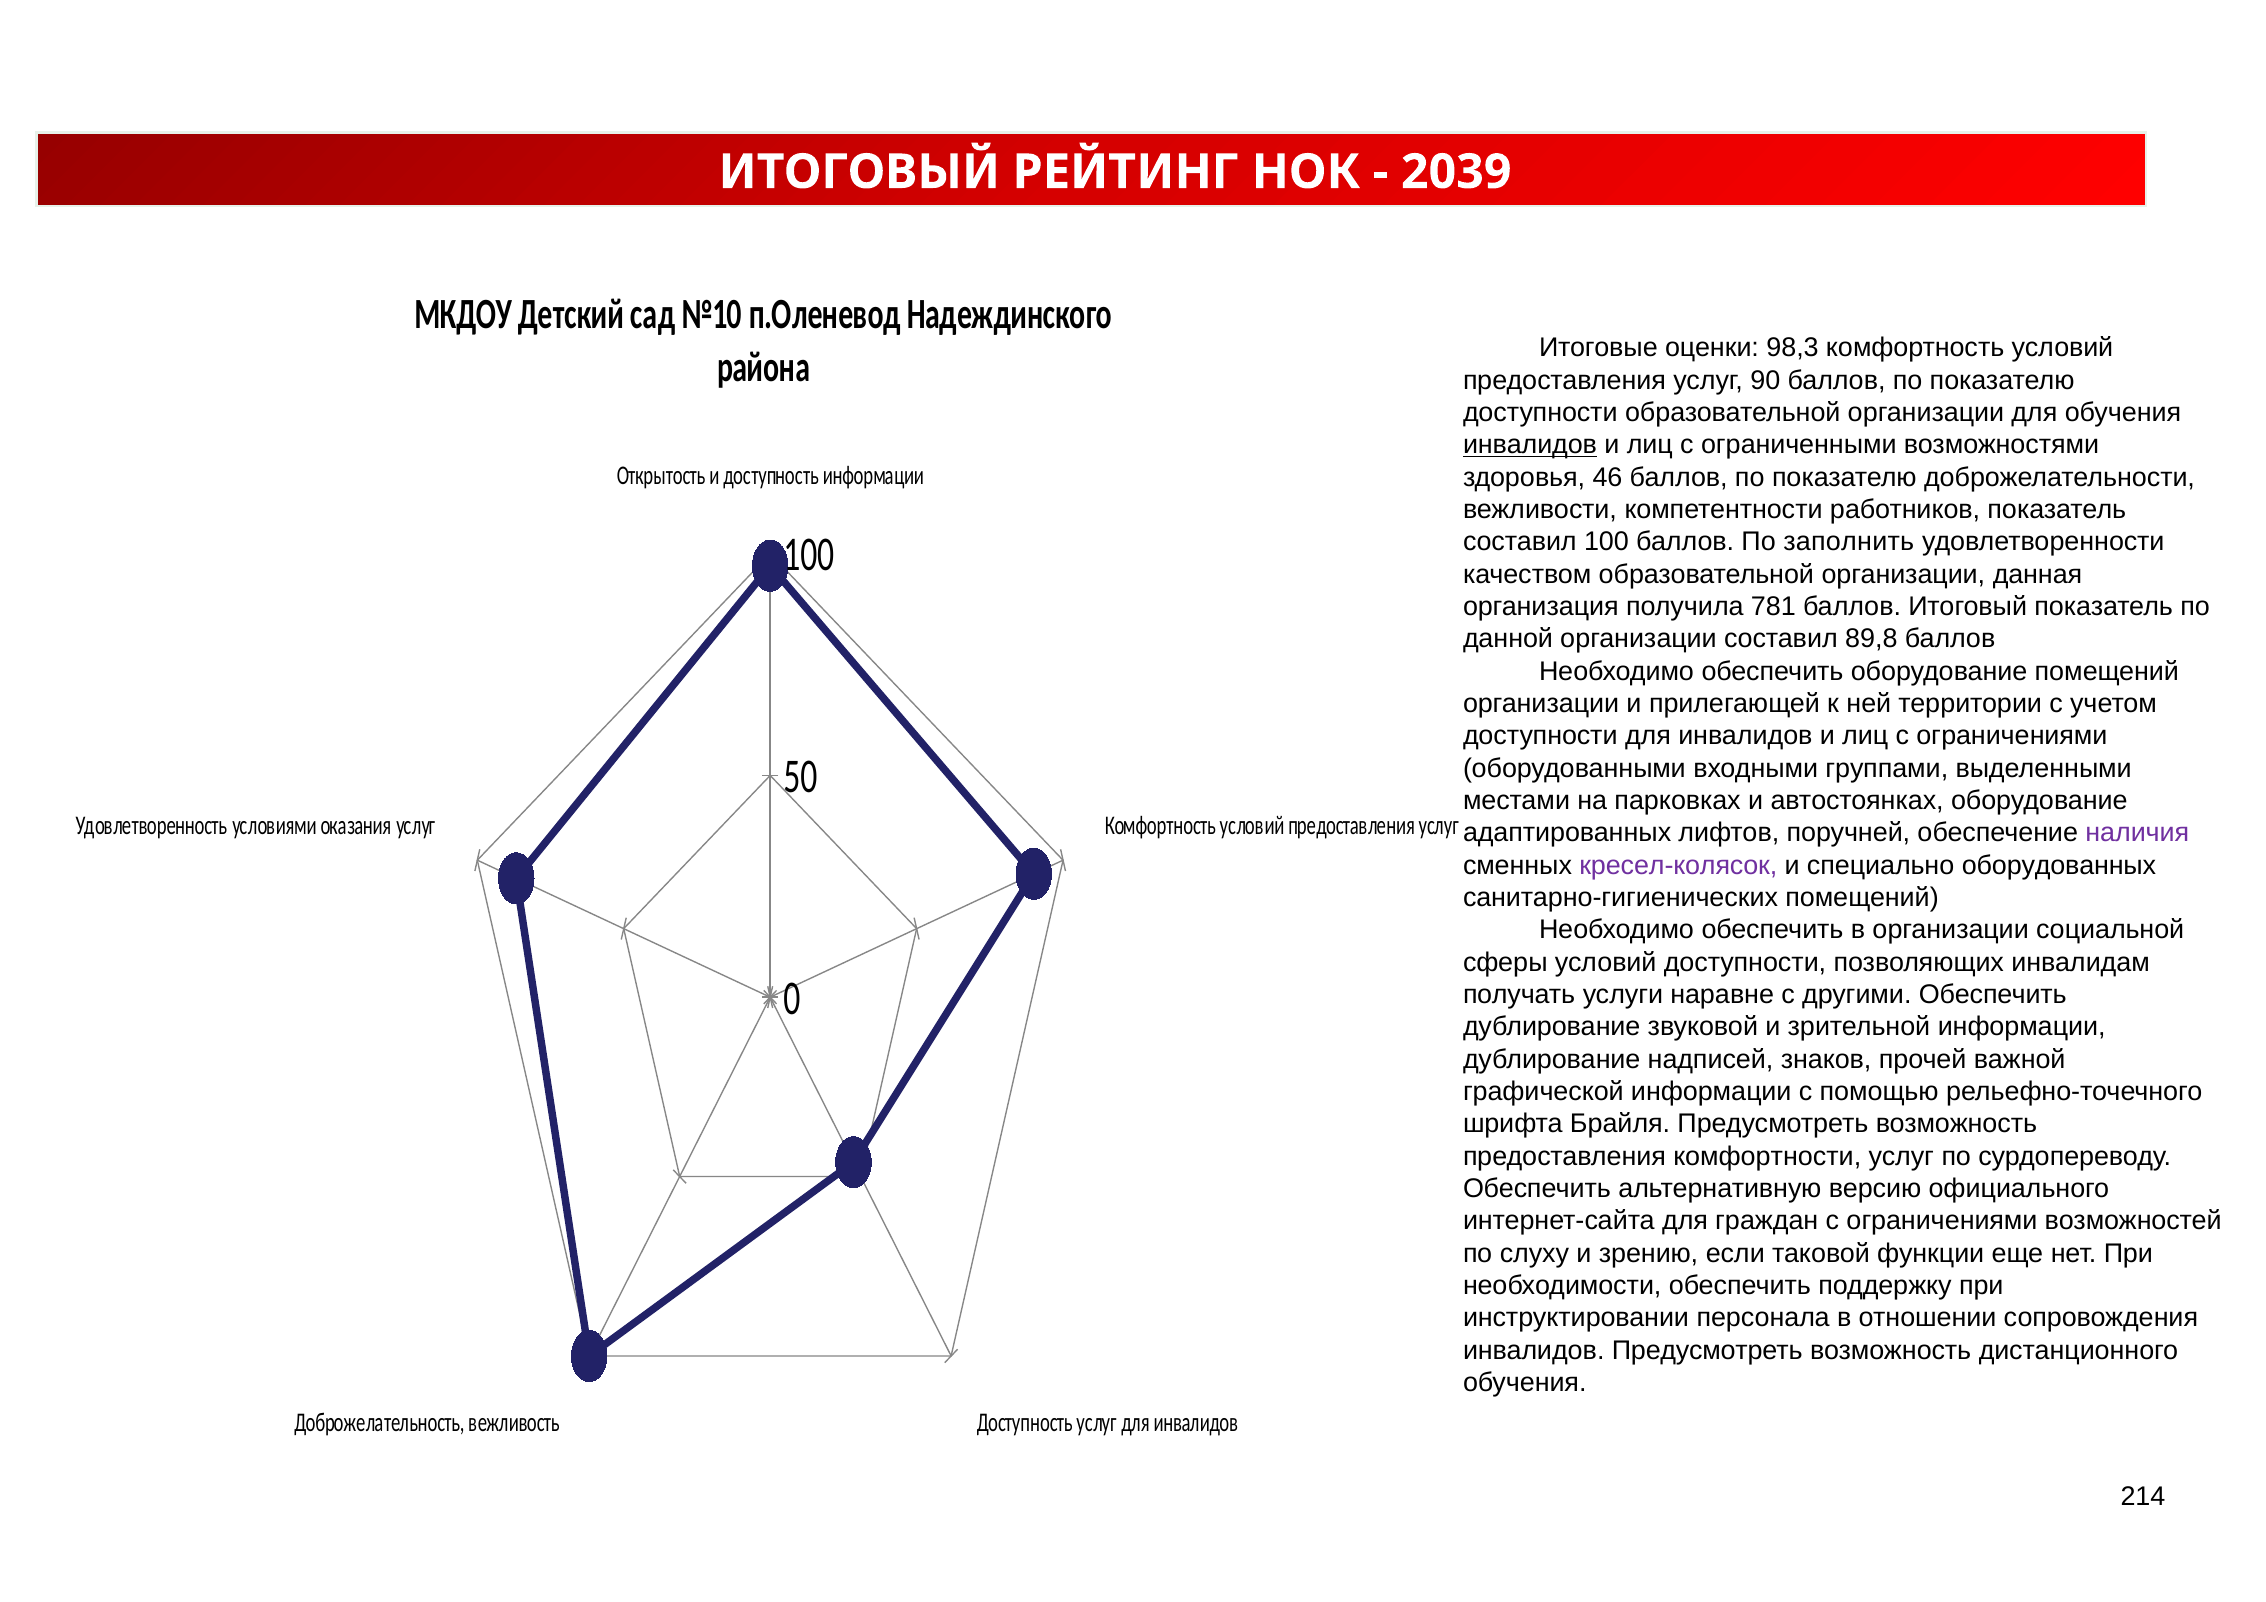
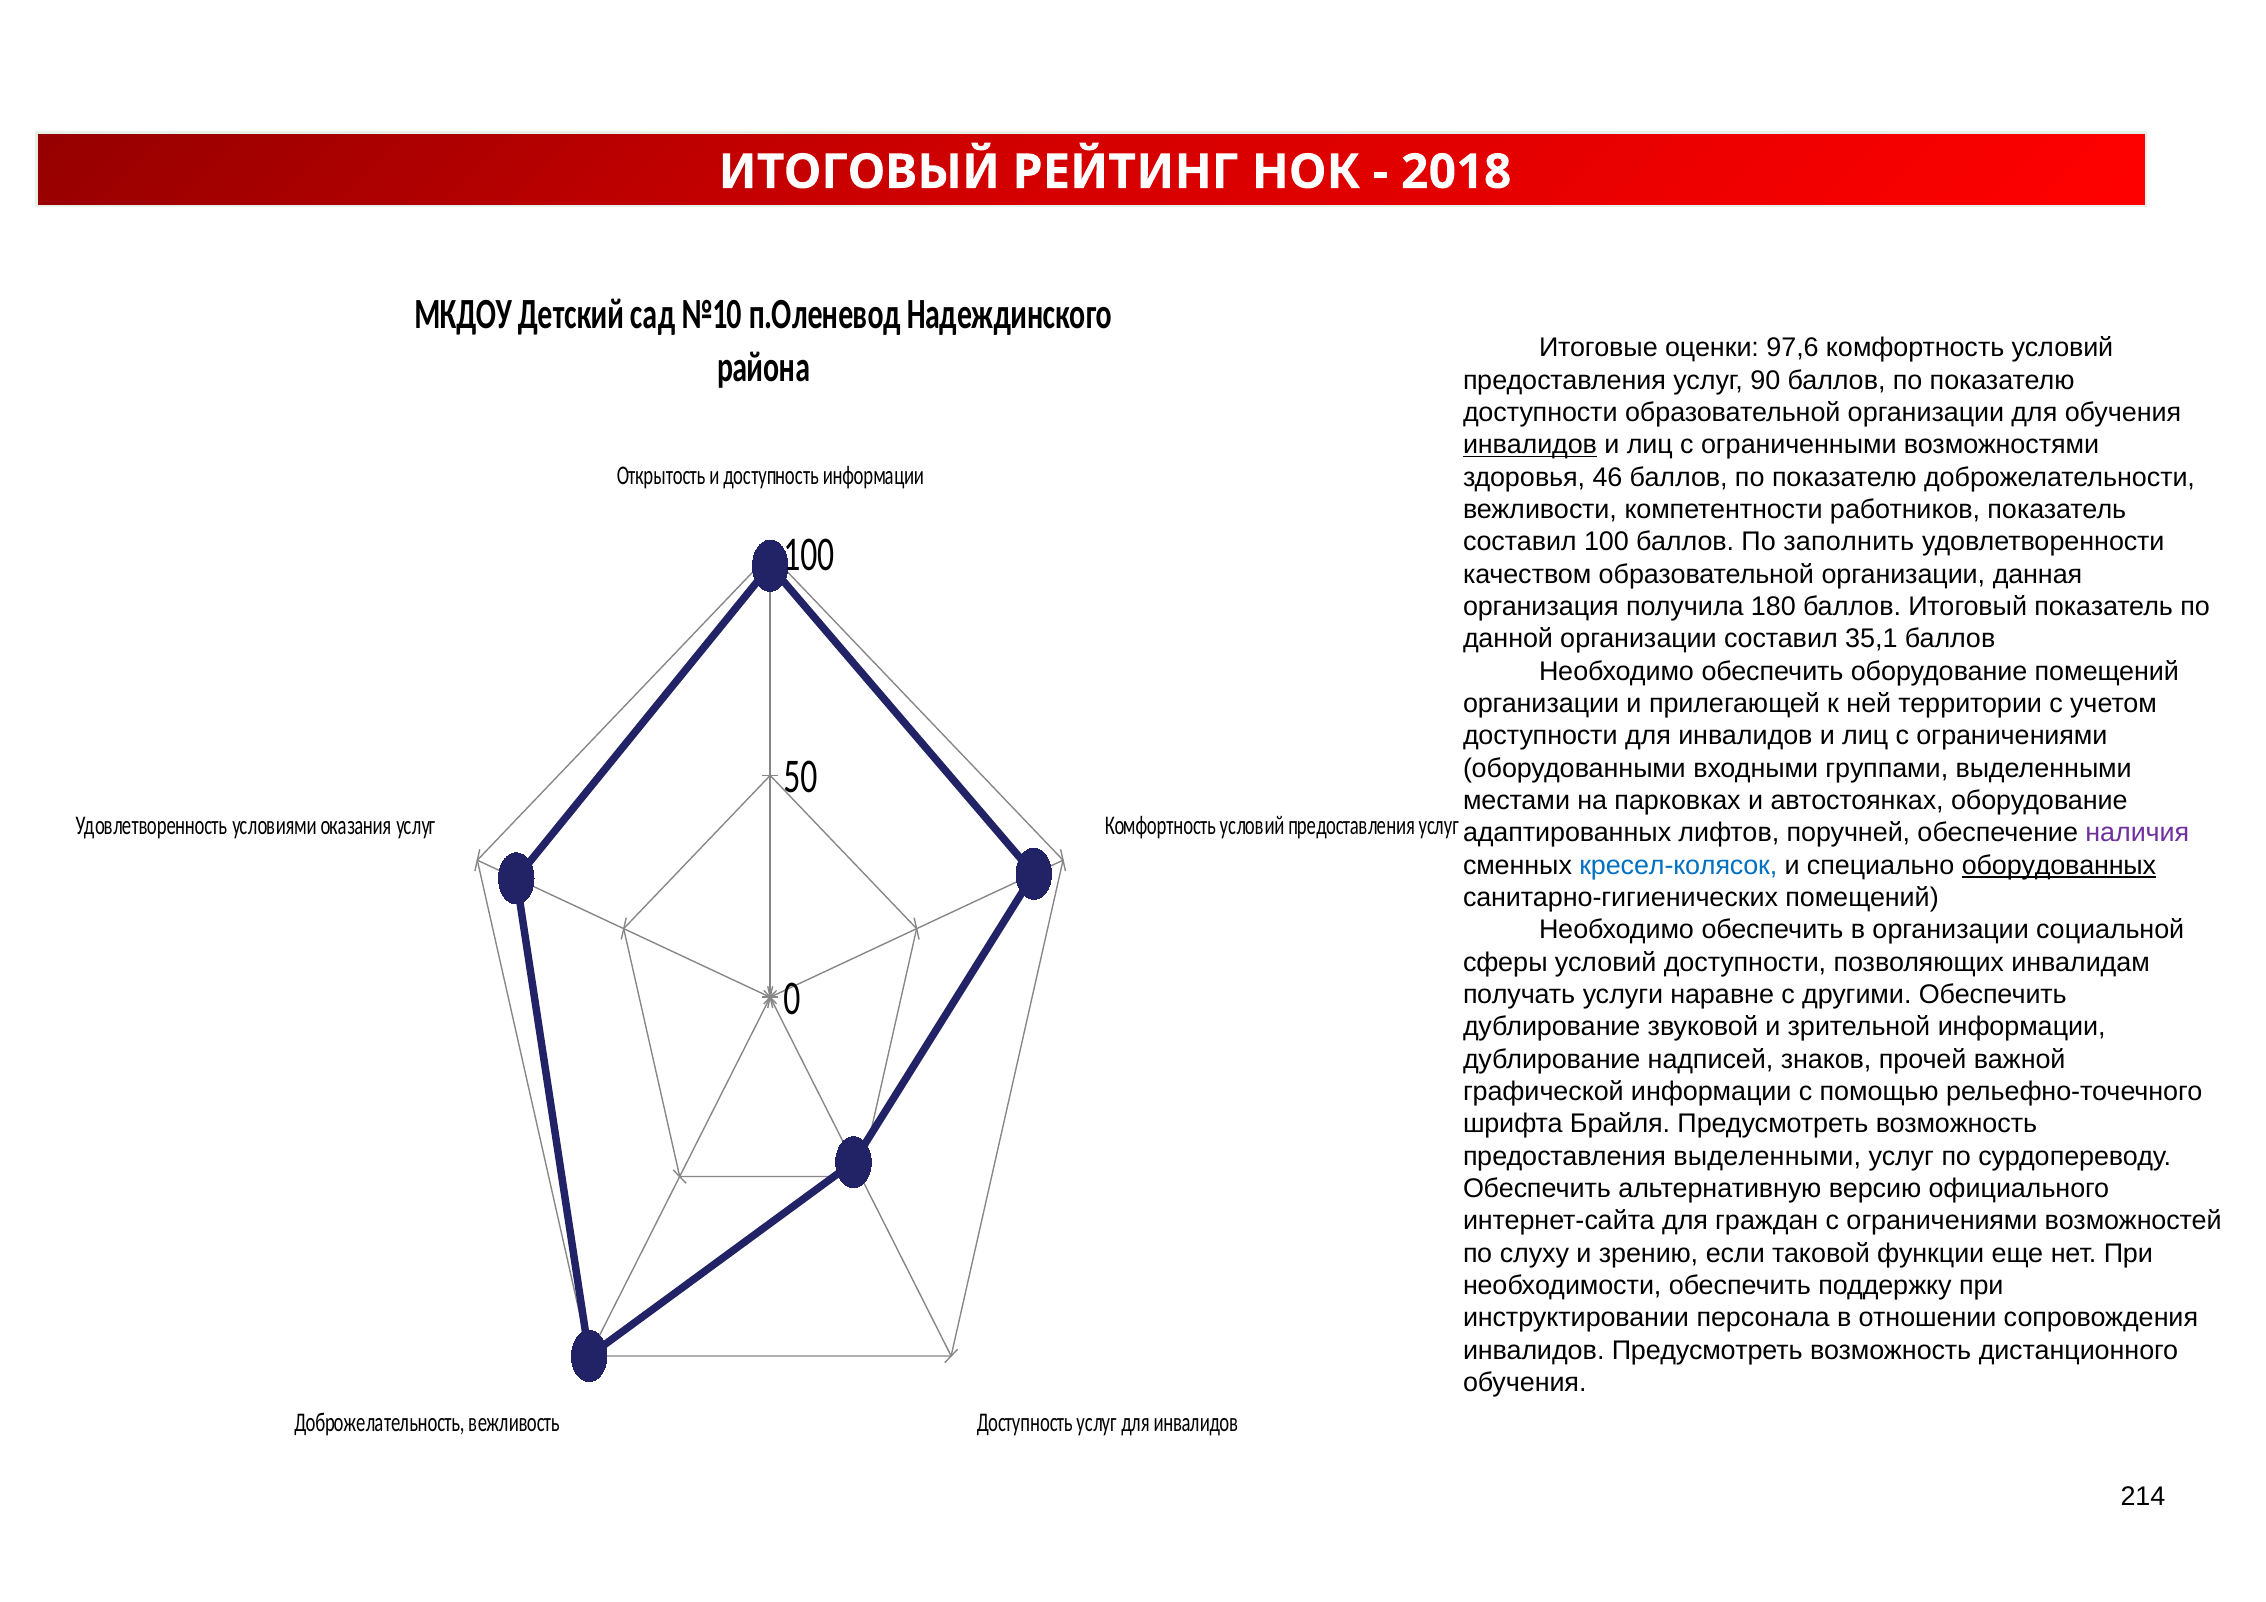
2039: 2039 -> 2018 (1456, 172)
98,3: 98,3 -> 97,6 (1793, 348)
781: 781 -> 180 (1773, 607)
89,8: 89,8 -> 35,1 (1871, 639)
кресел-колясок colour: purple -> blue (1678, 866)
оборудованных underline: none -> present (2059, 866)
предоставления комфортности: комфортности -> выделенными (1767, 1157)
